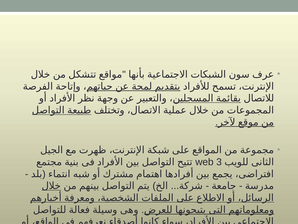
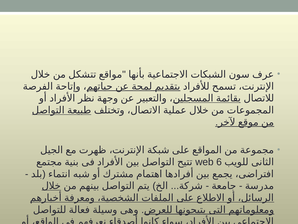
3: 3 -> 6 (219, 162)
